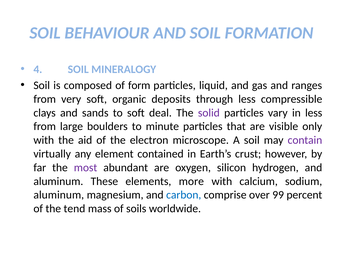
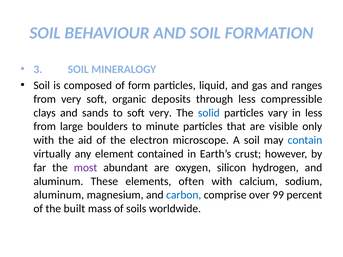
4: 4 -> 3 (38, 69)
soft deal: deal -> very (160, 113)
solid colour: purple -> blue (209, 113)
contain colour: purple -> blue (305, 140)
more: more -> often (191, 181)
tend: tend -> built (74, 209)
